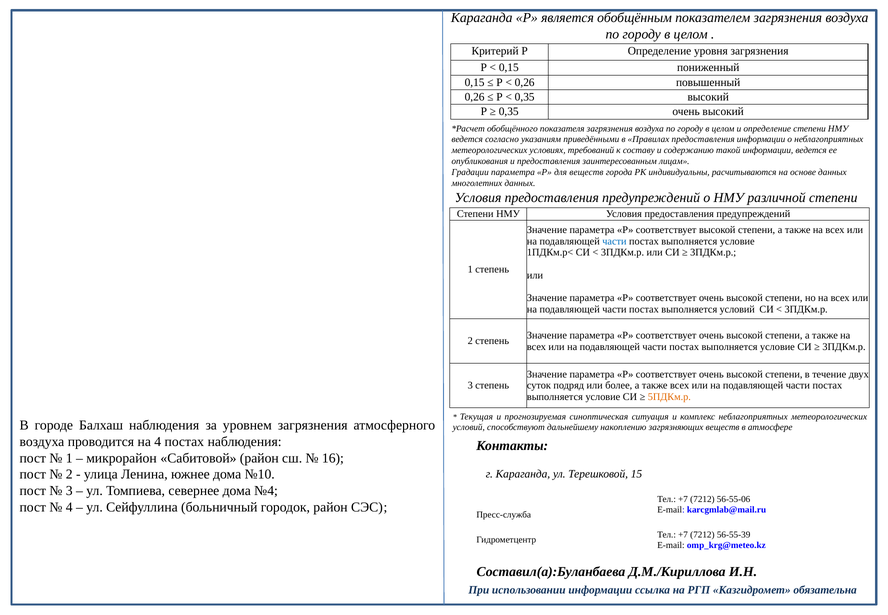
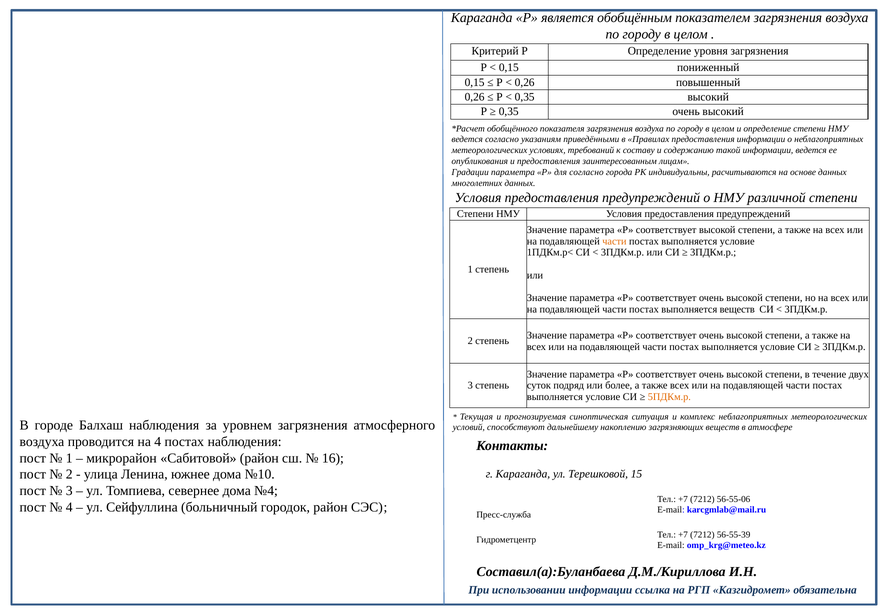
для веществ: веществ -> согласно (586, 172)
части colour: blue -> orange (614, 241)
выполняется условий: условий -> веществ (737, 309)
